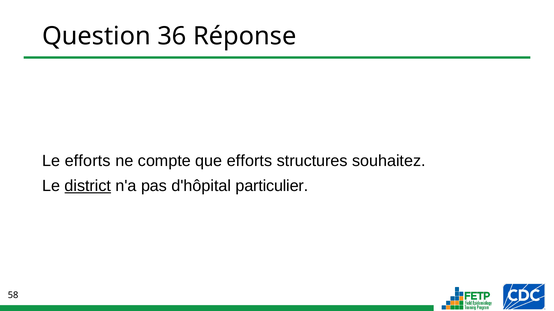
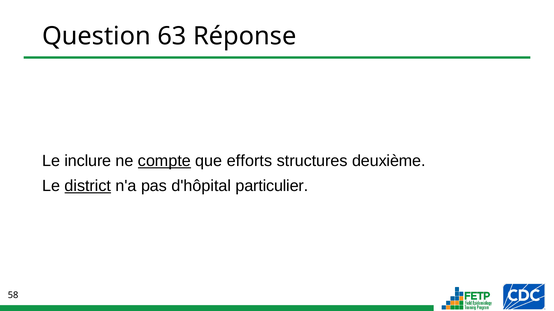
36: 36 -> 63 (172, 36)
Le efforts: efforts -> inclure (88, 161)
compte underline: none -> present (164, 161)
souhaitez: souhaitez -> deuxième (389, 161)
